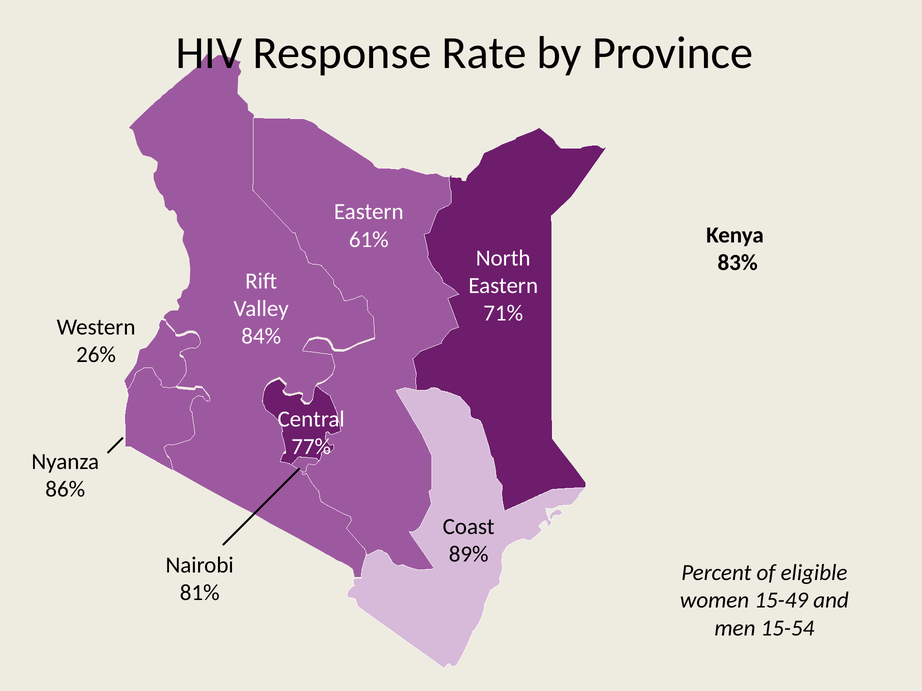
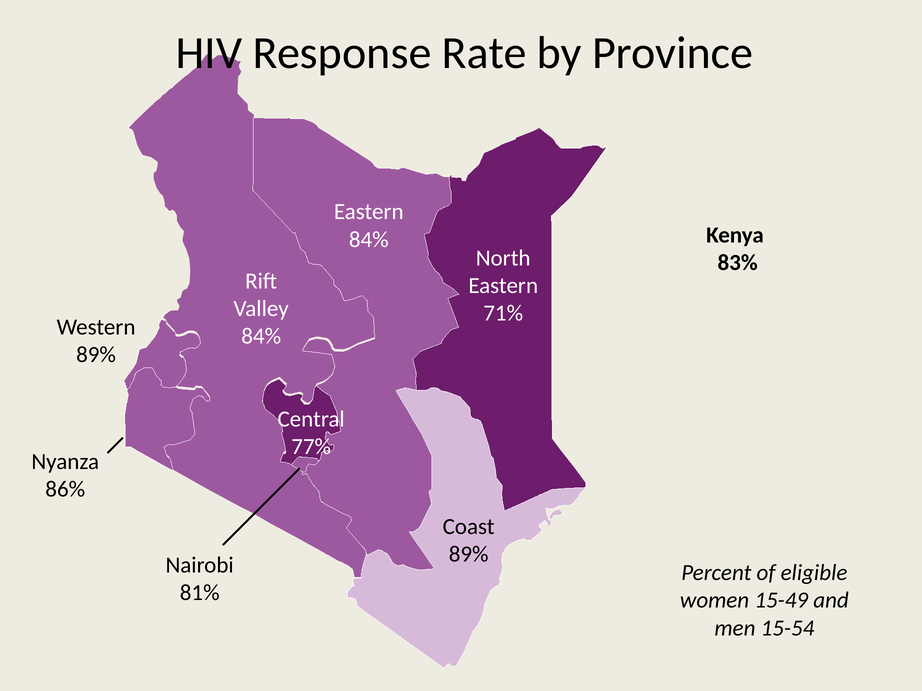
61%: 61% -> 84% (369, 240)
26%: 26% -> 89% (96, 355)
